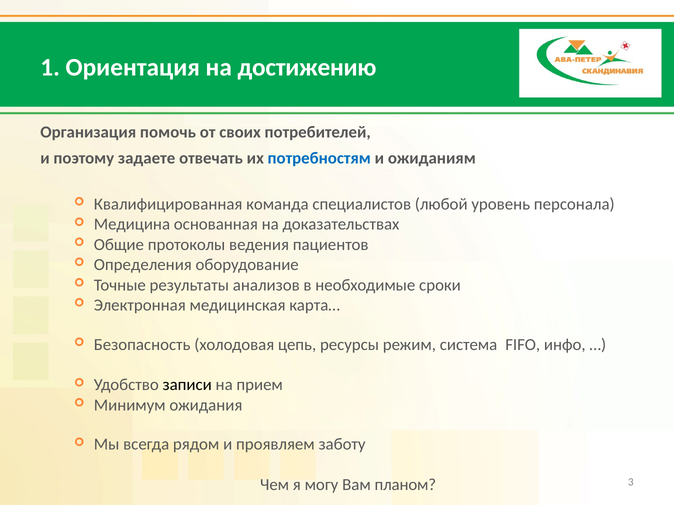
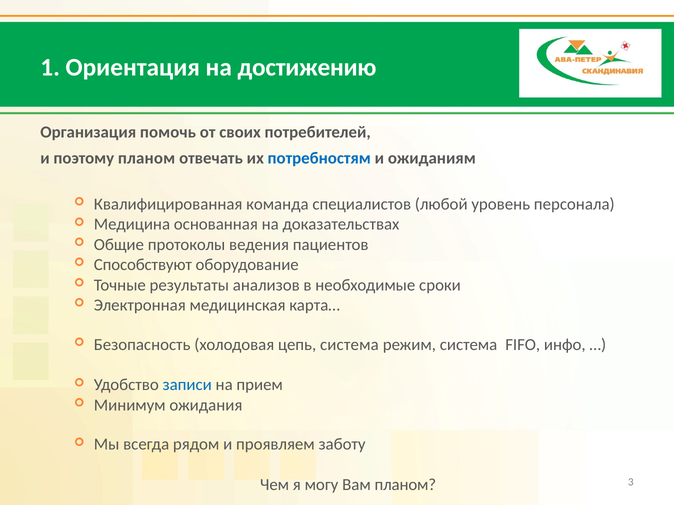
поэтому задаете: задаете -> планом (147, 158)
Определения: Определения -> Способствуют (143, 265)
цепь ресурсы: ресурсы -> система (349, 345)
записи colour: black -> blue (187, 385)
